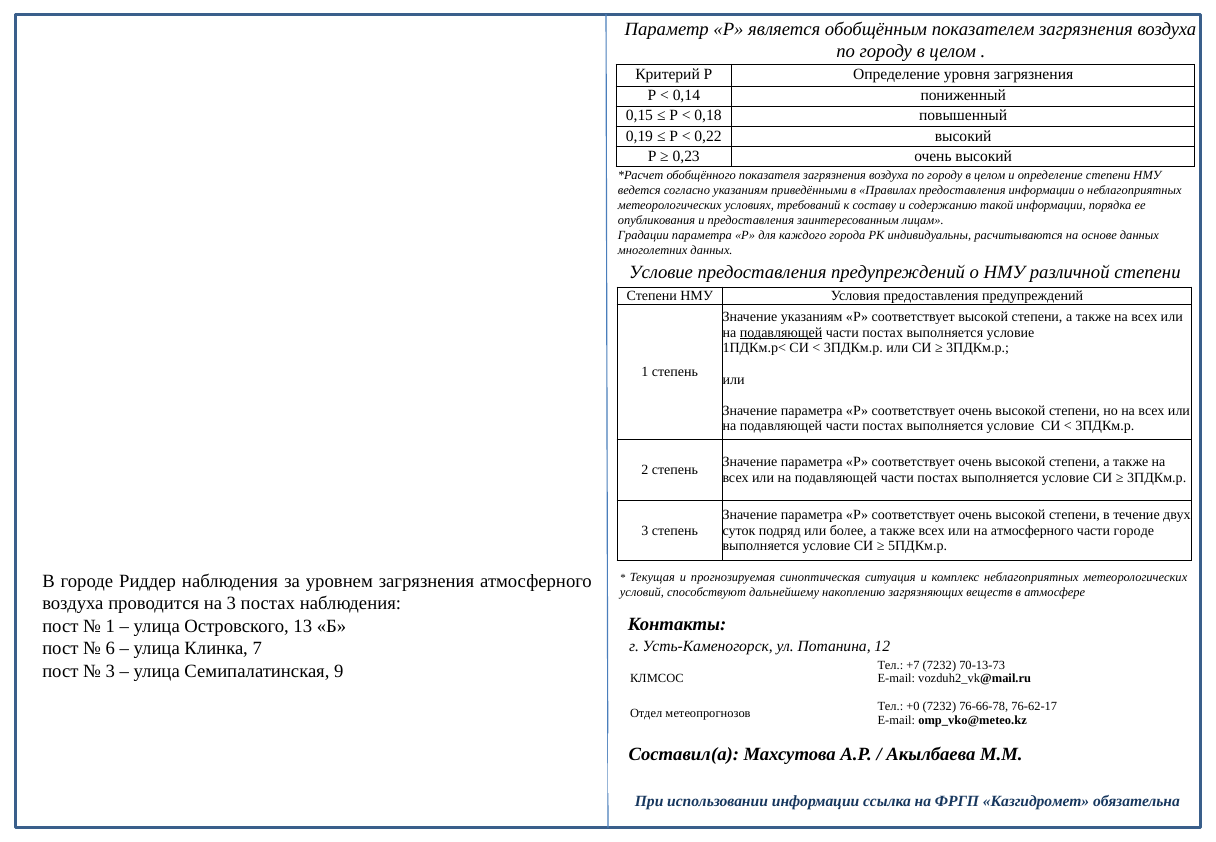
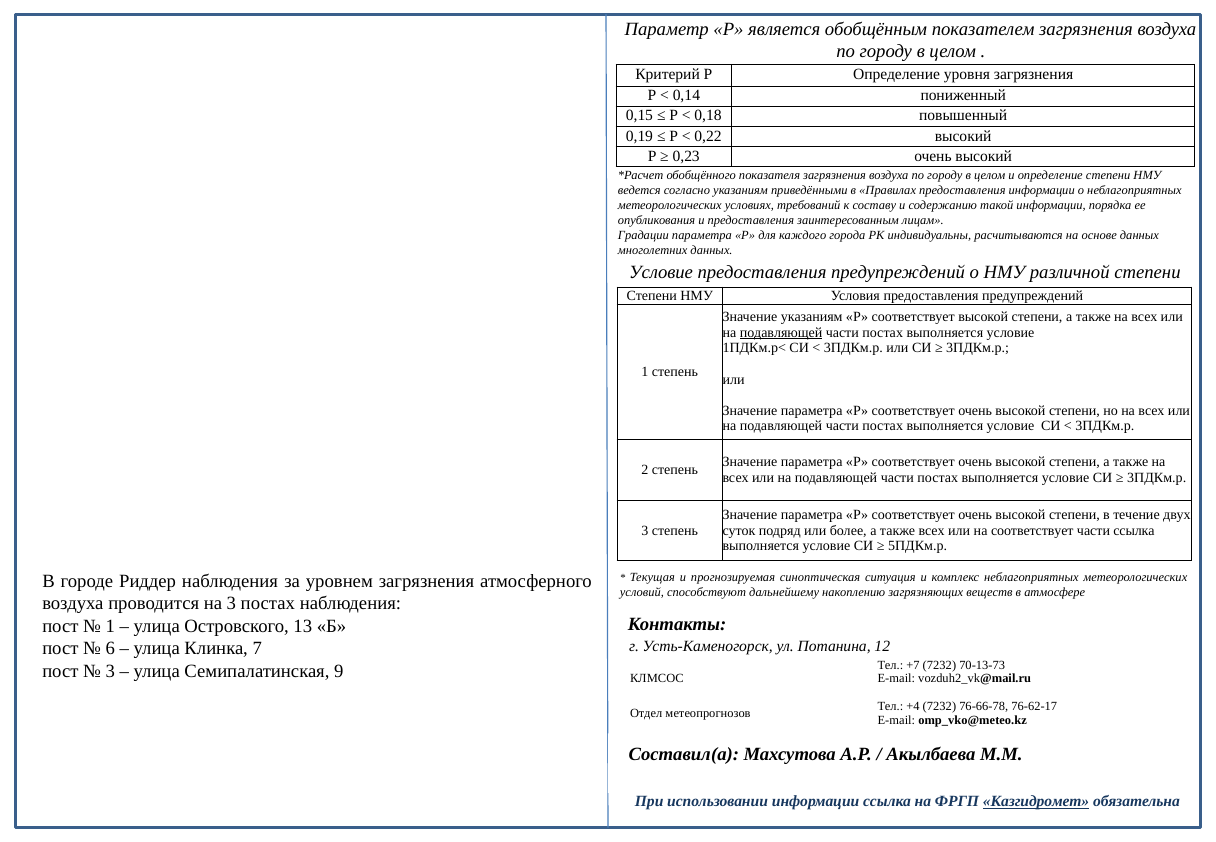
на атмосферного: атмосферного -> соответствует (1032, 530)
части городе: городе -> ссылка (1134, 530)
+0: +0 -> +4 (913, 706)
Казгидромет underline: none -> present (1036, 802)
